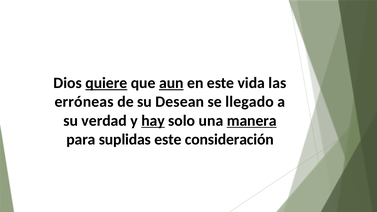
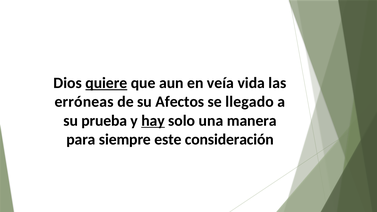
aun underline: present -> none (171, 83)
en este: este -> veía (220, 83)
Desean: Desean -> Afectos (180, 102)
verdad: verdad -> prueba (104, 121)
manera underline: present -> none (252, 121)
suplidas: suplidas -> siempre (125, 139)
